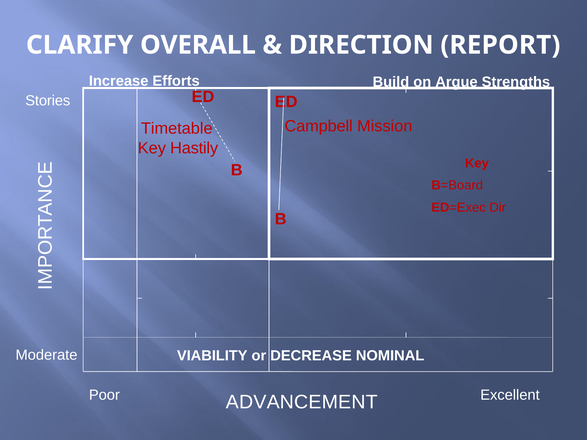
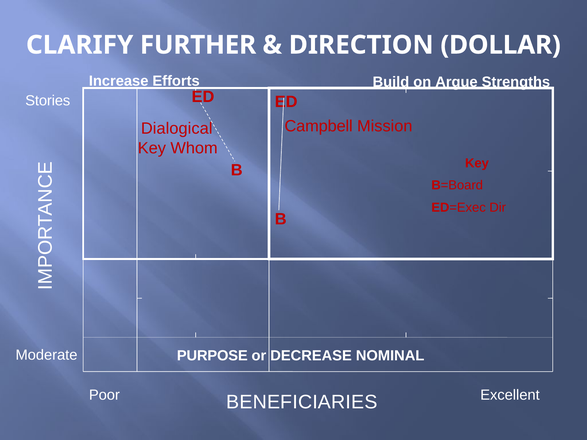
OVERALL: OVERALL -> FURTHER (198, 45)
REPORT: REPORT -> DOLLAR (501, 45)
Timetable: Timetable -> Dialogical (177, 129)
Hastily: Hastily -> Whom (194, 148)
VIABILITY: VIABILITY -> PURPOSE (212, 356)
ADVANCEMENT: ADVANCEMENT -> BENEFICIARIES (302, 402)
